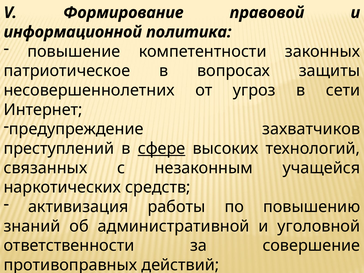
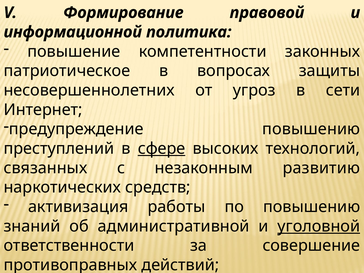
предупреждение захватчиков: захватчиков -> повышению (311, 129)
учащейся: учащейся -> развитию (321, 168)
уголовной underline: none -> present (319, 226)
